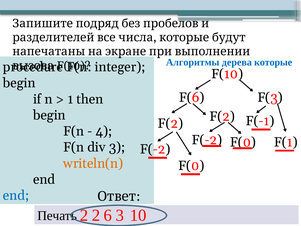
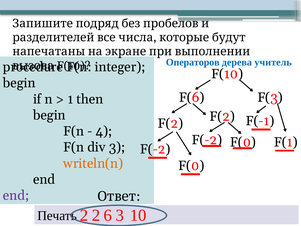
Алгоритмы: Алгоритмы -> Операторов (193, 62)
которые: которые -> учитель (273, 62)
end colour: blue -> purple (16, 195)
